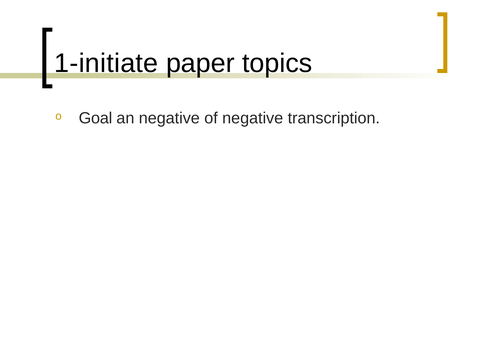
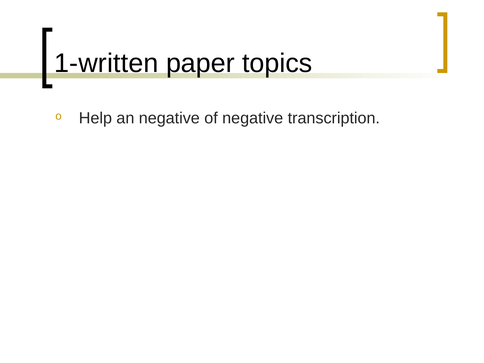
1-initiate: 1-initiate -> 1-written (106, 63)
Goal: Goal -> Help (95, 118)
